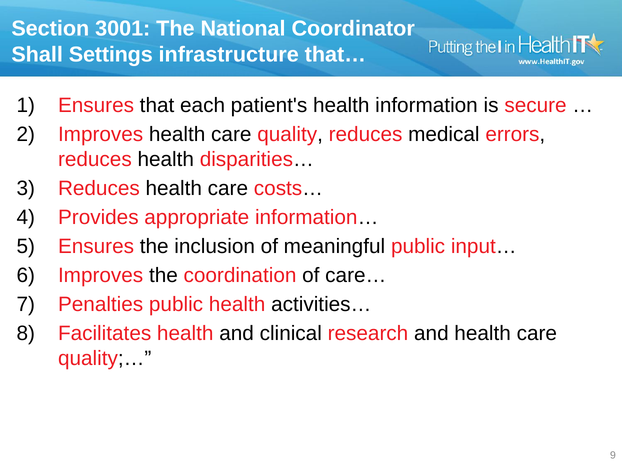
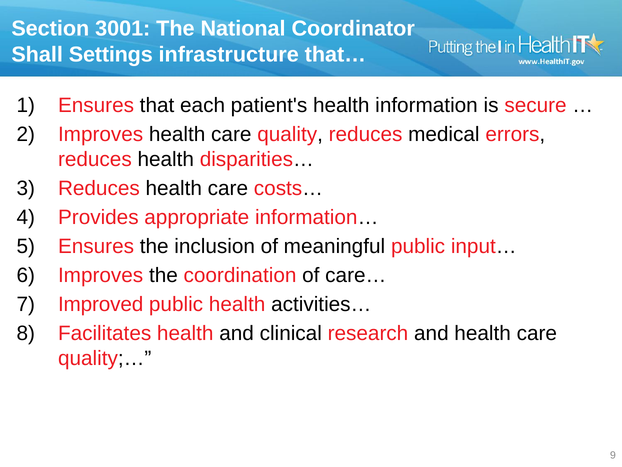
Penalties: Penalties -> Improved (101, 304)
